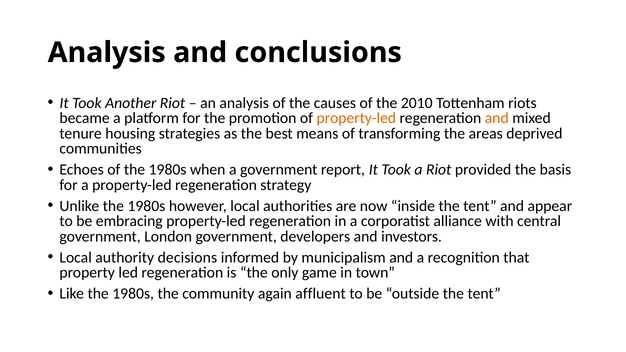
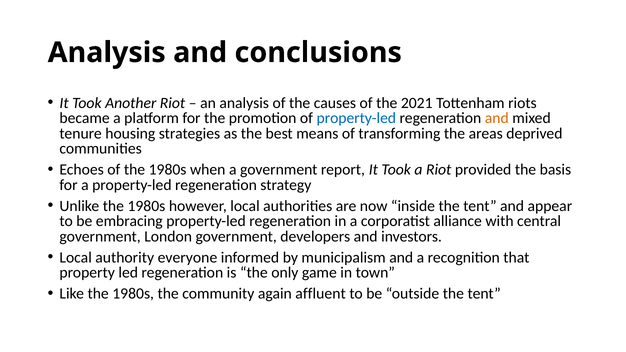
2010: 2010 -> 2021 (417, 103)
property-led colour: orange -> blue (356, 118)
decisions: decisions -> everyone (187, 258)
